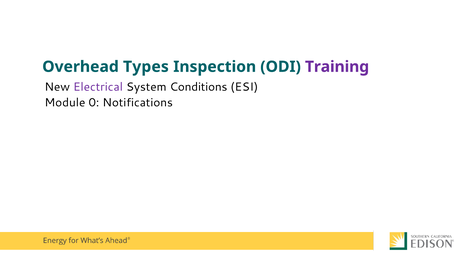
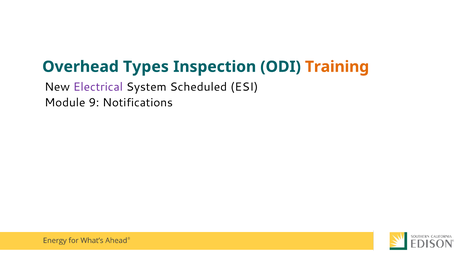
Training colour: purple -> orange (337, 67)
Conditions: Conditions -> Scheduled (198, 87)
0: 0 -> 9 (94, 103)
